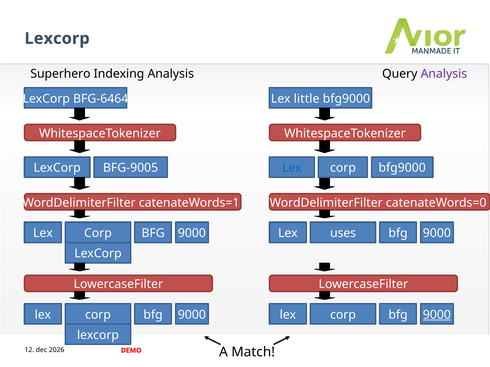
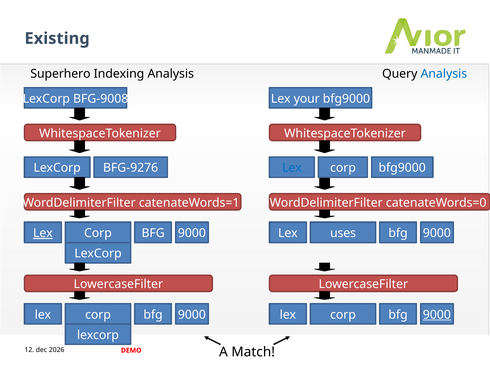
Lexcorp: Lexcorp -> Existing (57, 39)
Analysis colour: purple -> blue (444, 74)
BFG-6464: BFG-6464 -> BFG-9008 (101, 99)
little: little -> your (307, 99)
BFG-9005: BFG-9005 -> BFG-9276 (131, 168)
Lex underline: none -> present (43, 234)
